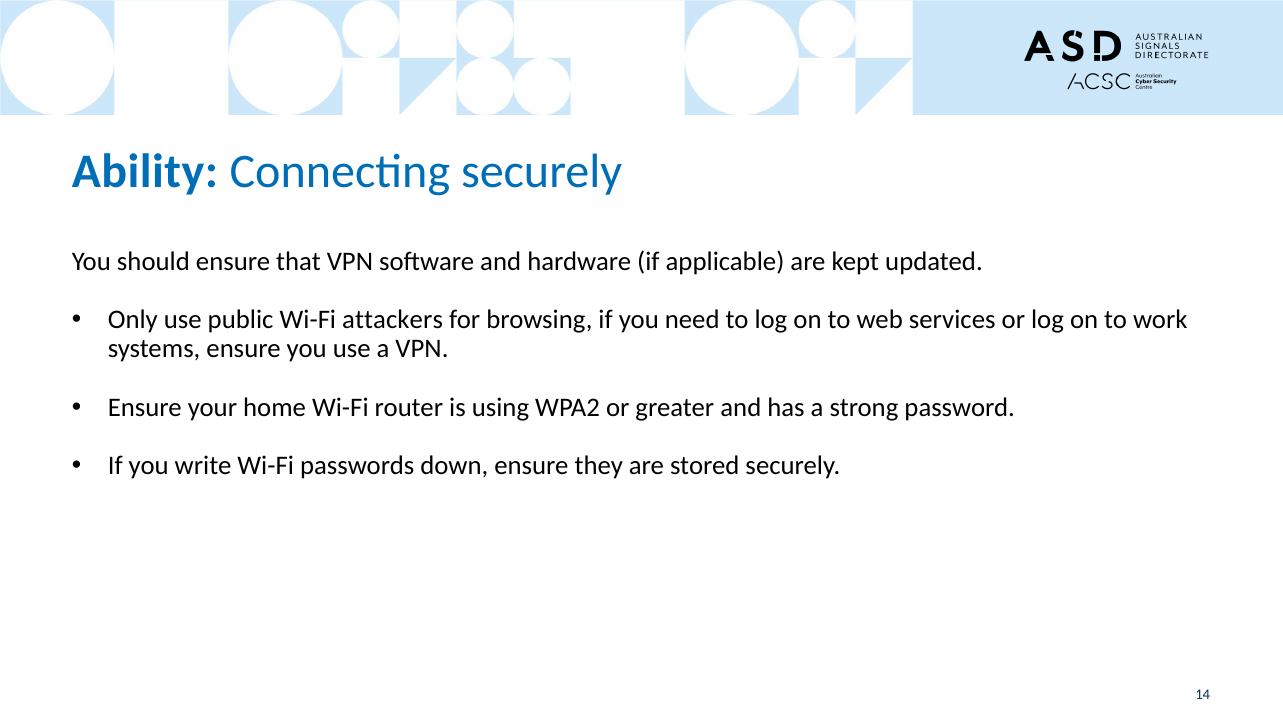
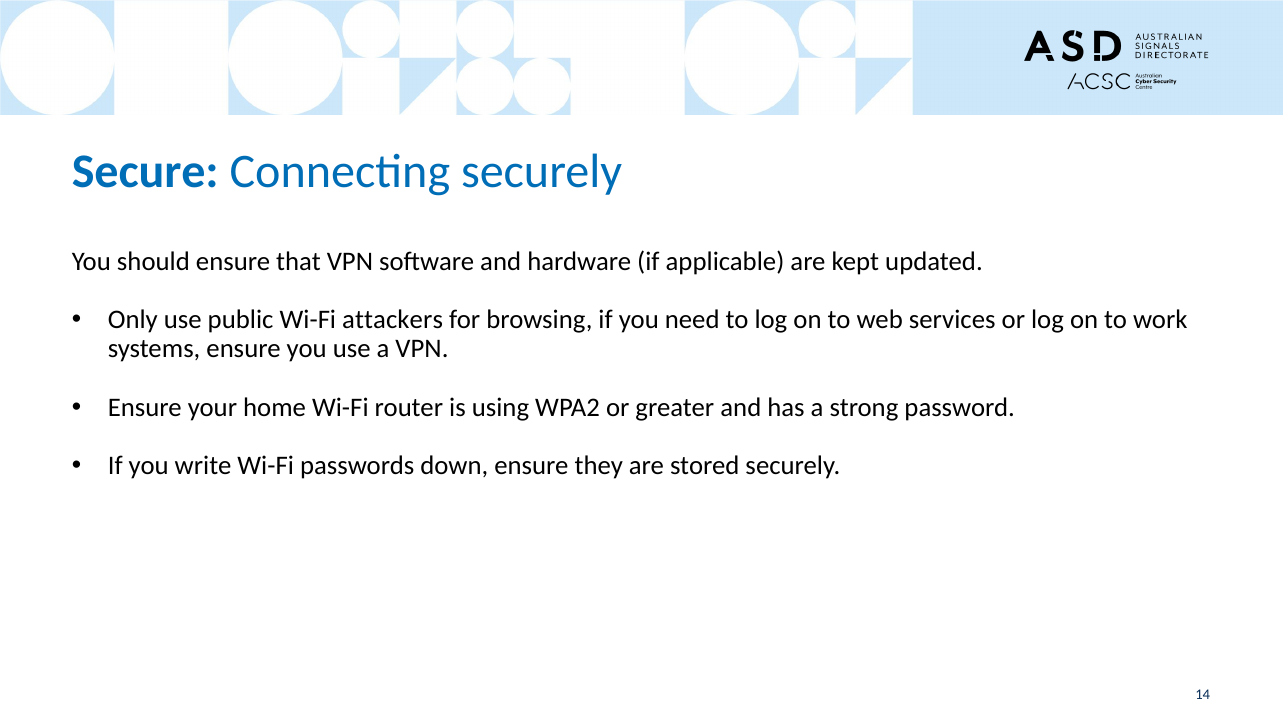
Ability: Ability -> Secure (145, 171)
